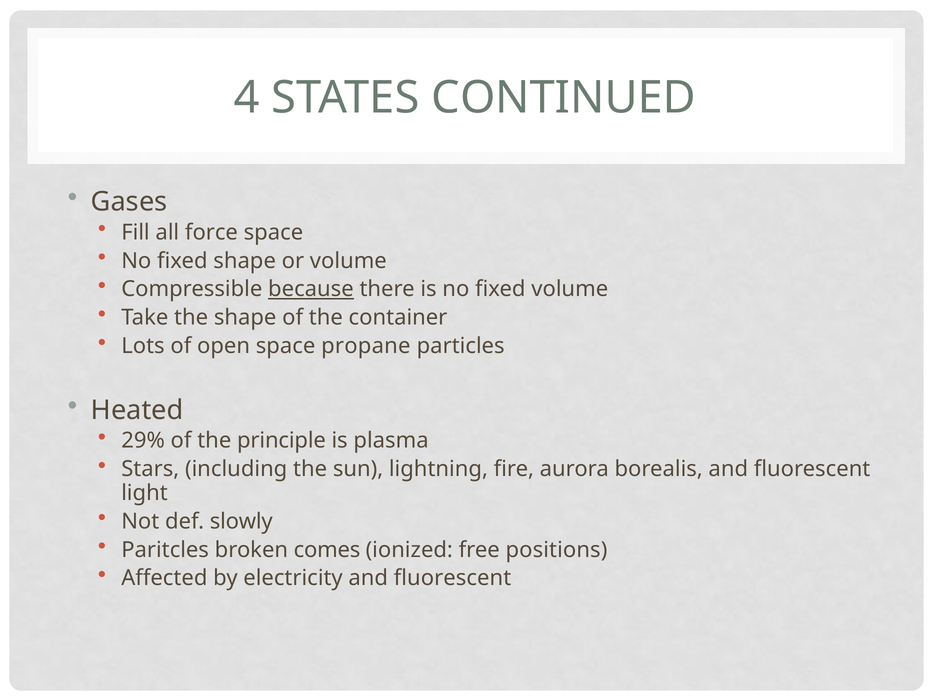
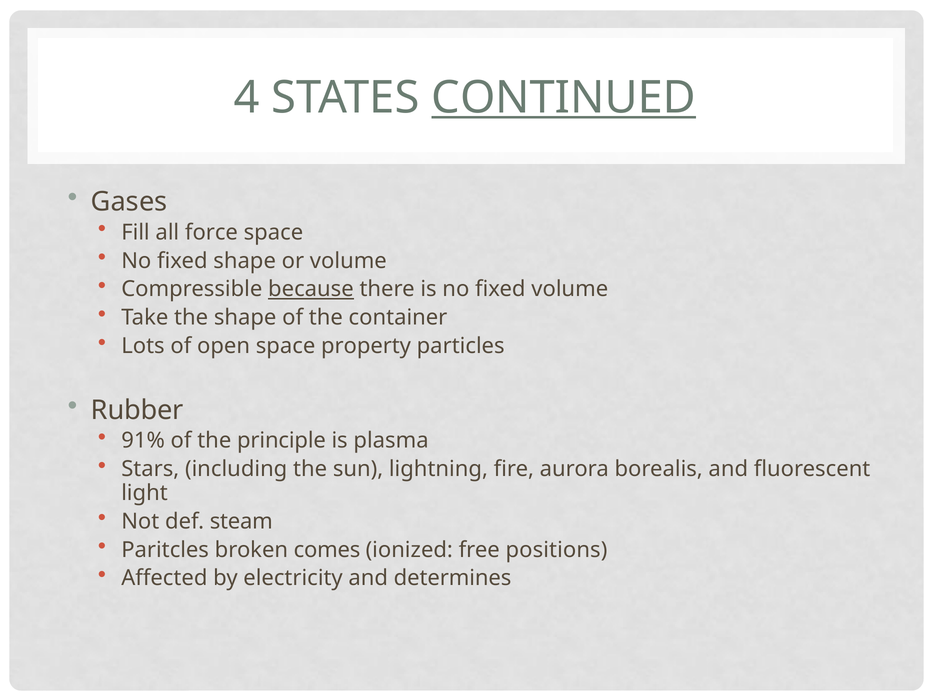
CONTINUED underline: none -> present (564, 98)
propane: propane -> property (366, 346)
Heated: Heated -> Rubber (137, 410)
29%: 29% -> 91% (143, 440)
slowly: slowly -> steam (241, 521)
electricity and fluorescent: fluorescent -> determines (453, 578)
